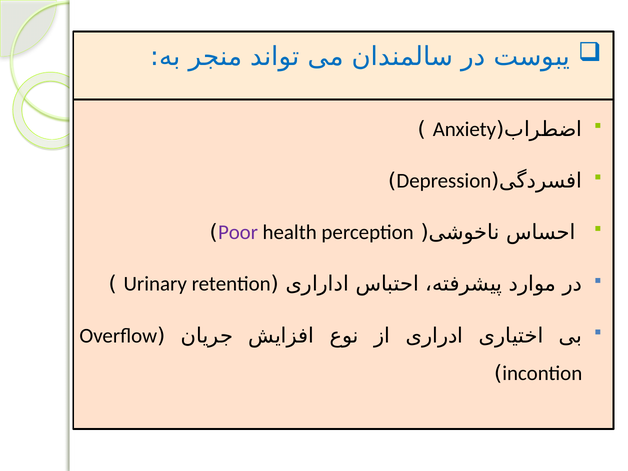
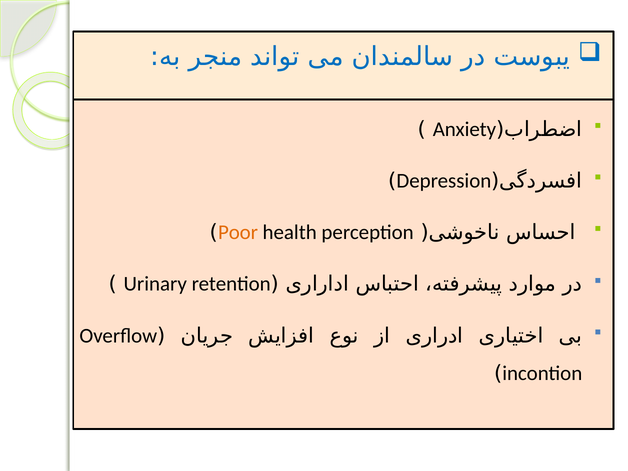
Poor colour: purple -> orange (238, 232)
